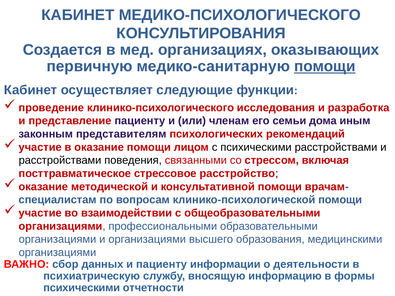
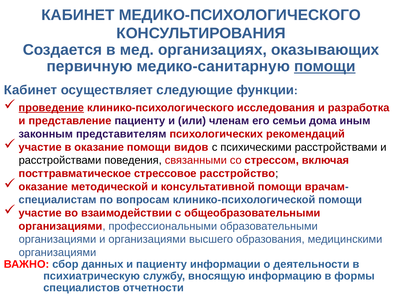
проведение underline: none -> present (51, 108)
лицом: лицом -> видов (191, 147)
психическими: психическими -> специалистов (82, 288)
